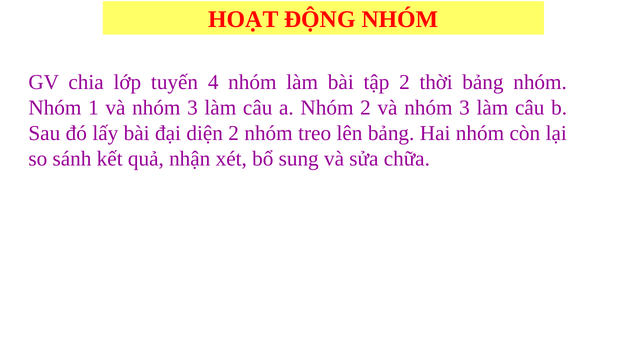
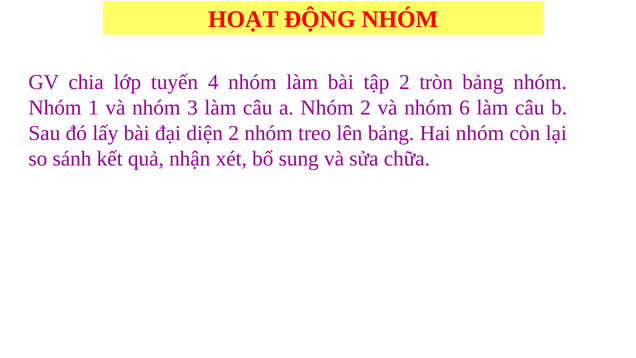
thời: thời -> tròn (436, 82)
2 và nhóm 3: 3 -> 6 (465, 108)
